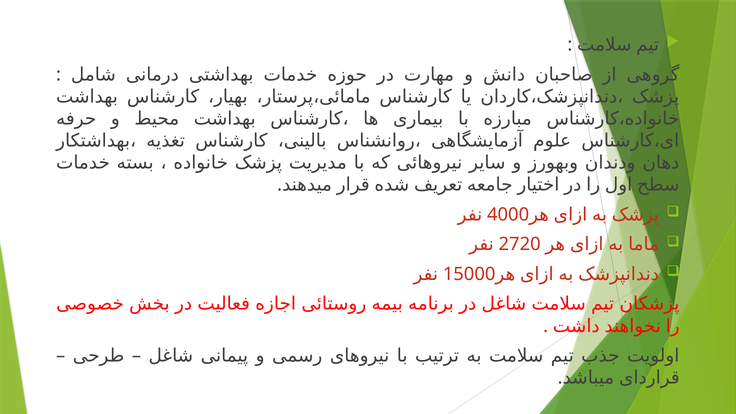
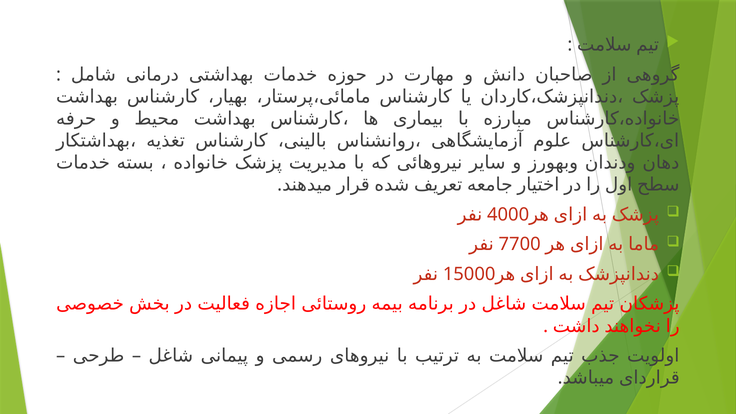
2720: 2720 -> 7700 (520, 244)
